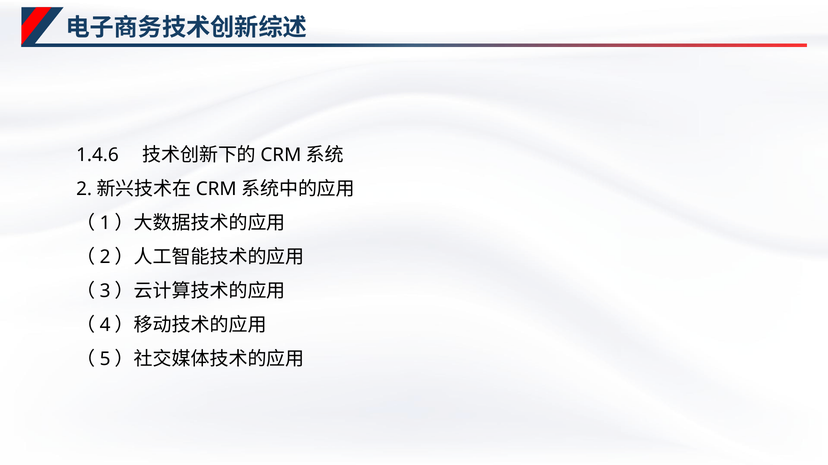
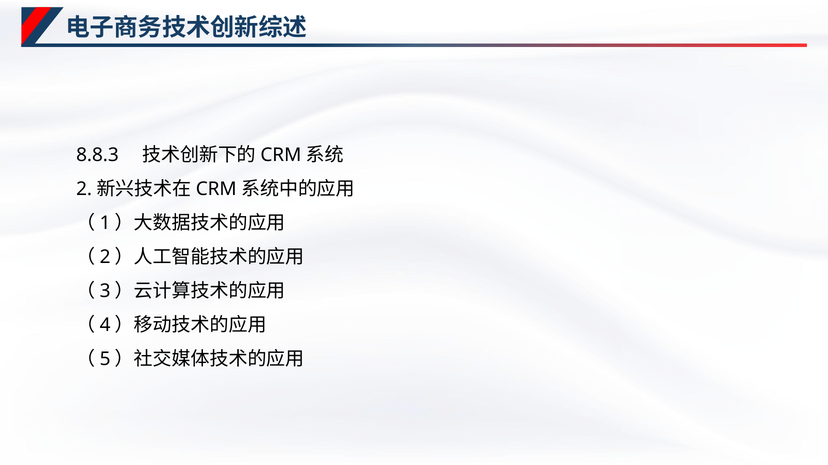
1.4.6: 1.4.6 -> 8.8.3 (97, 155)
